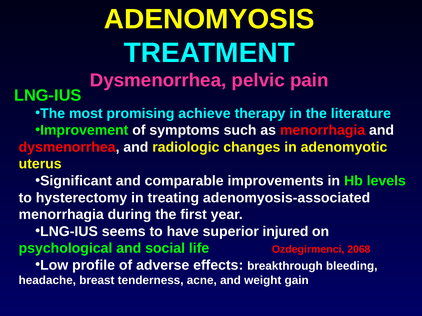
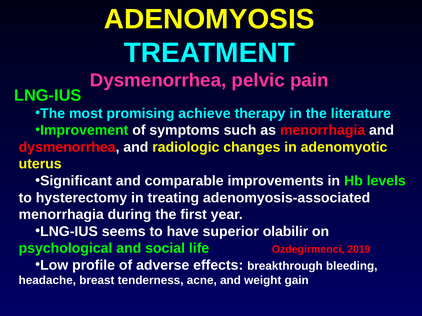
injured: injured -> olabilir (285, 232)
2068: 2068 -> 2019 (359, 250)
